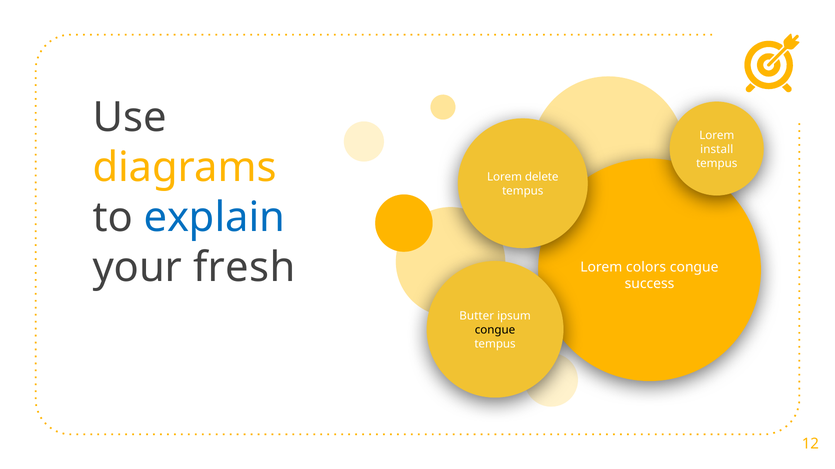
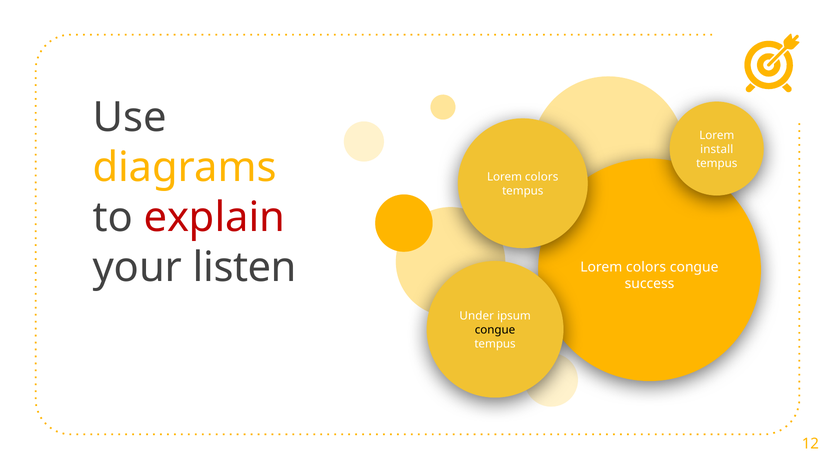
delete: delete -> colors (542, 177)
explain colour: blue -> red (214, 218)
fresh: fresh -> listen (245, 268)
Butter: Butter -> Under (477, 317)
